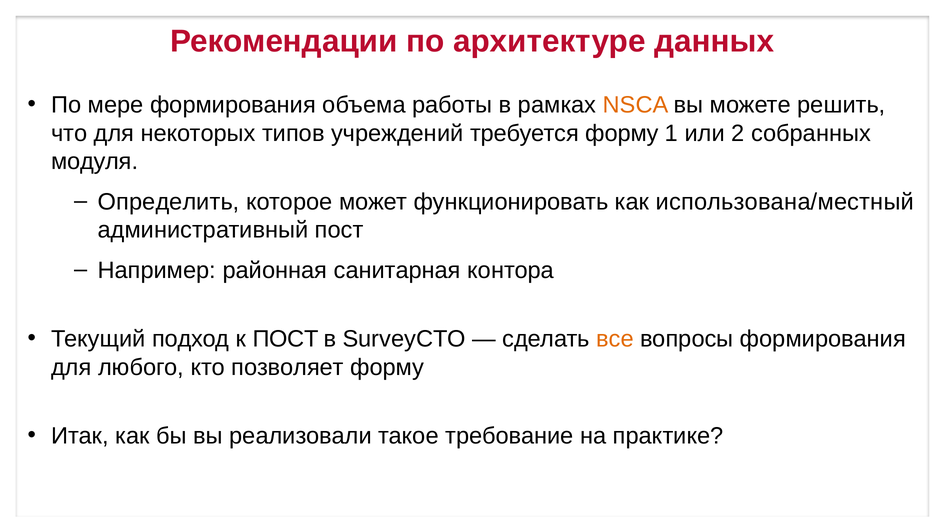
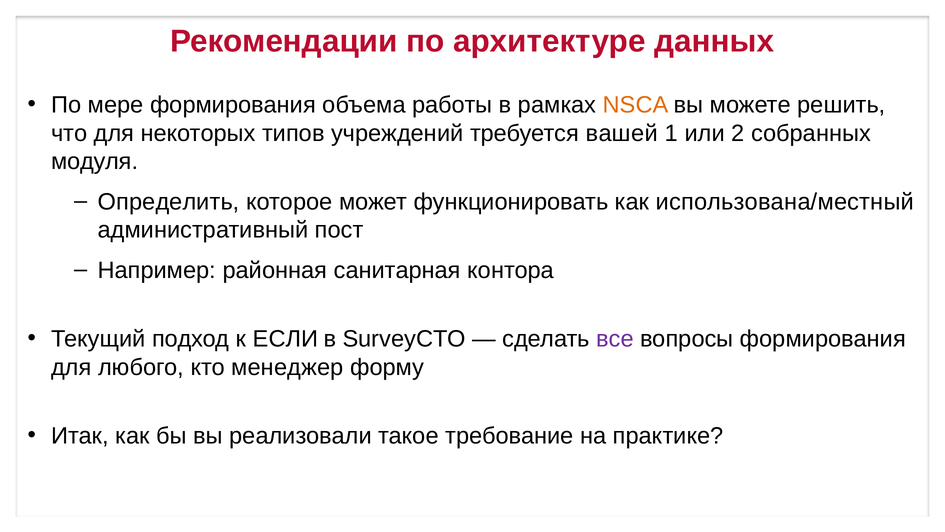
требуется форму: форму -> вашей (622, 133)
к ПОСТ: ПОСТ -> ЕСЛИ (285, 339)
все colour: orange -> purple (615, 339)
позволяет: позволяет -> менеджер (287, 367)
